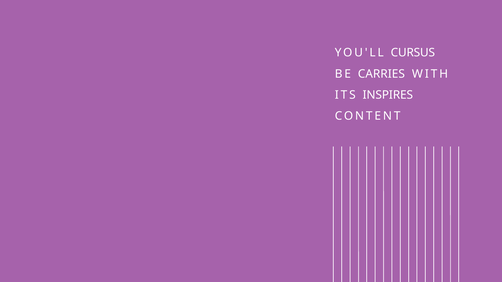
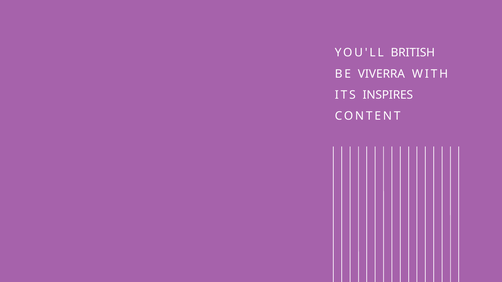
CURSUS: CURSUS -> BRITISH (413, 53)
CARRIES: CARRIES -> VIVERRA (381, 74)
